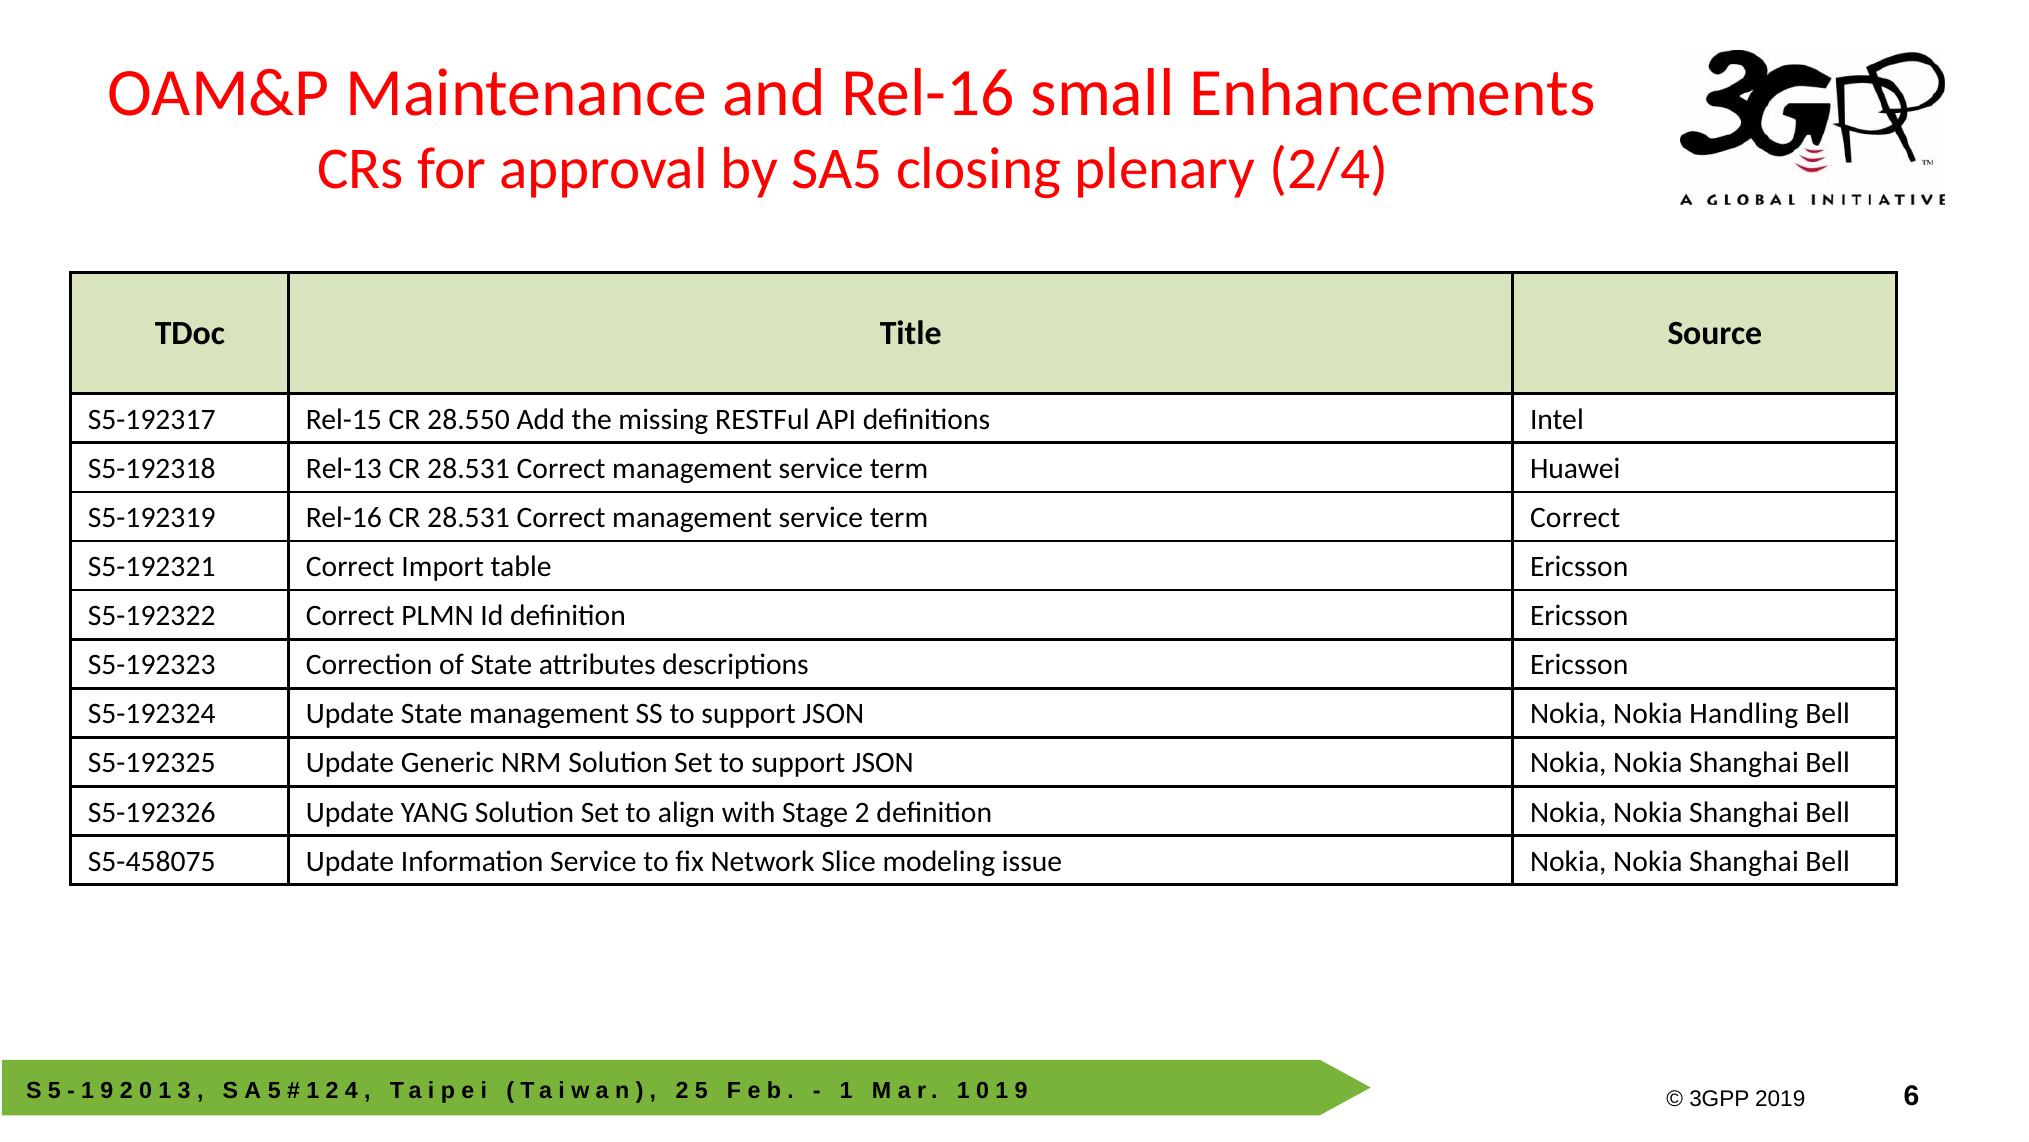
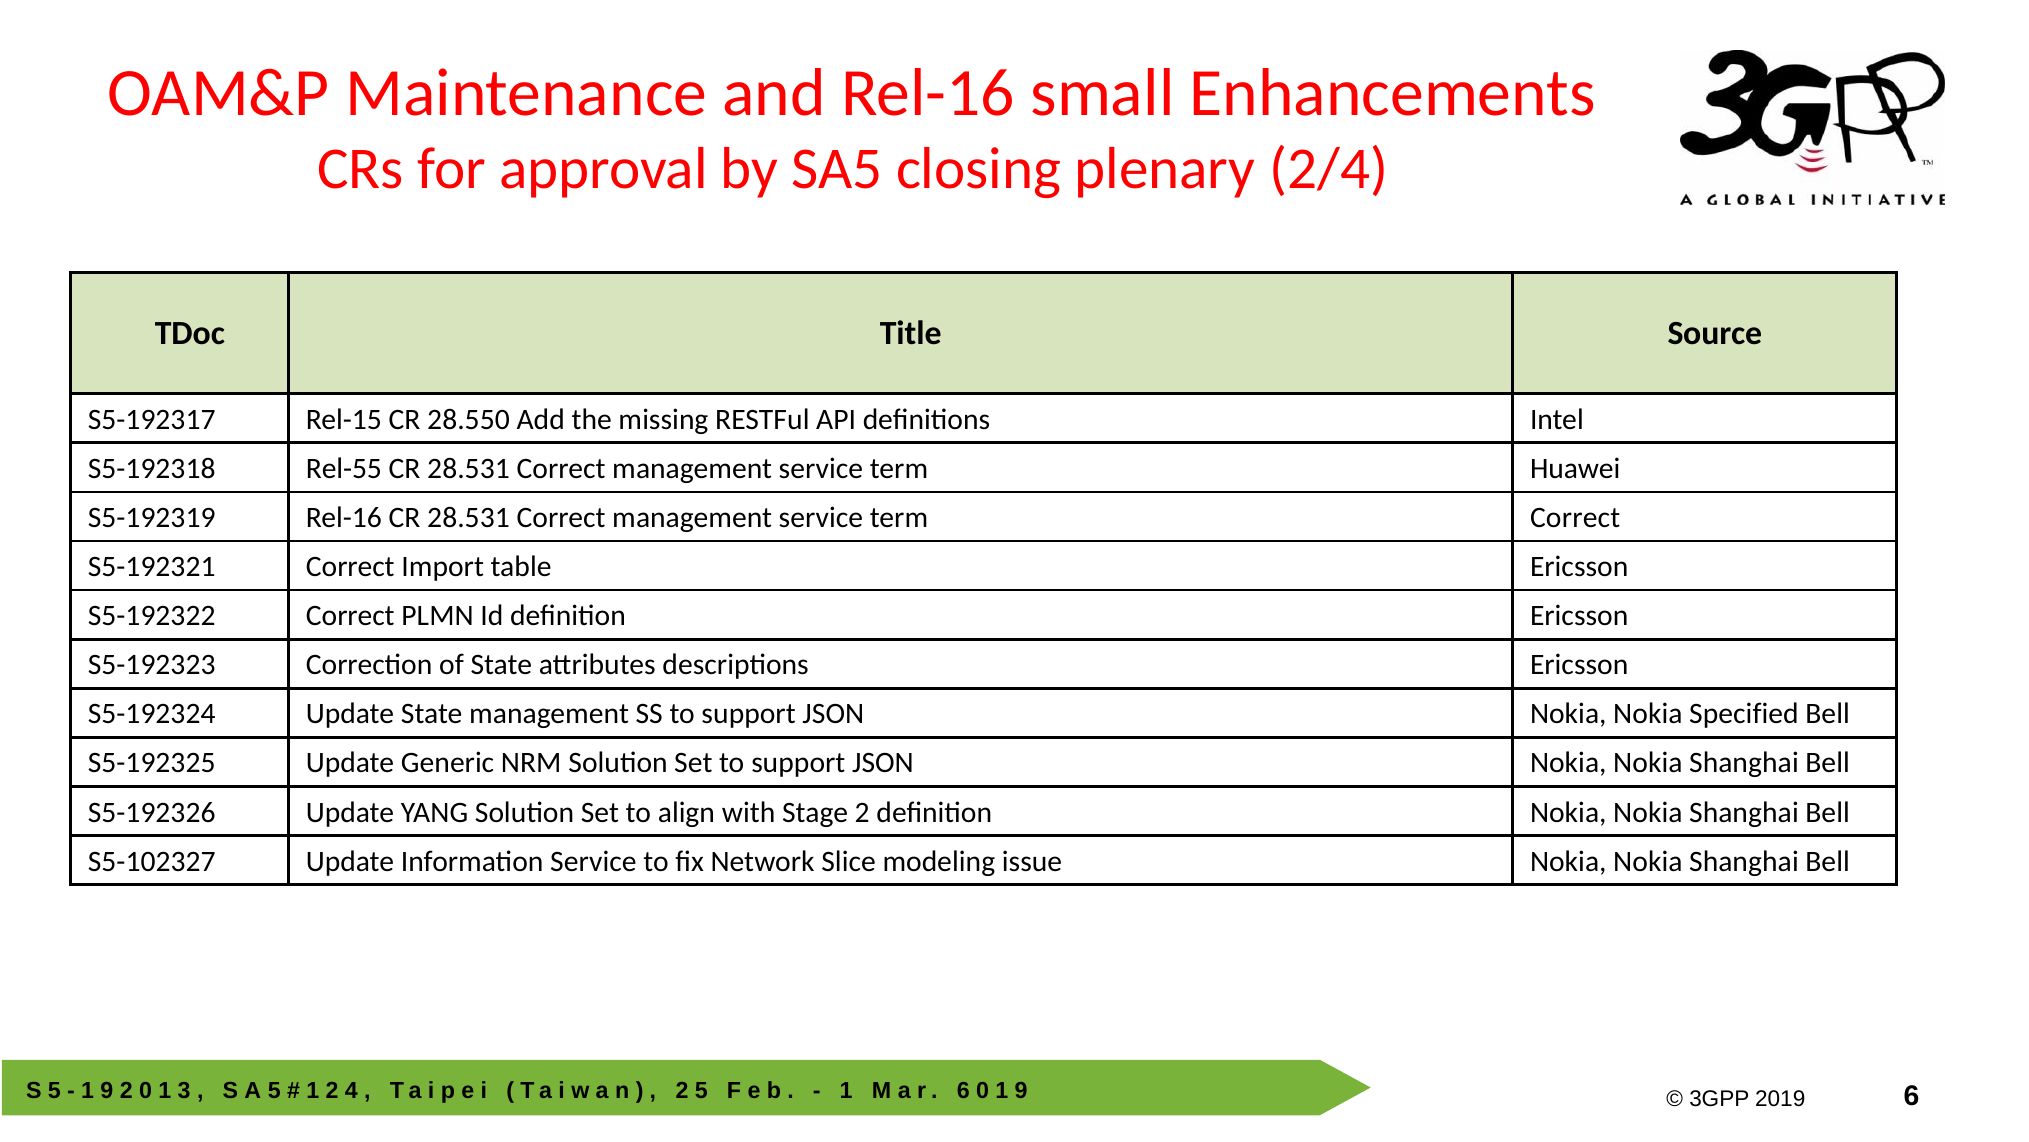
Rel-13: Rel-13 -> Rel-55 (344, 468)
Handling: Handling -> Specified (1744, 714)
S5-458075: S5-458075 -> S5-102327 (152, 861)
1: 1 -> 6 (963, 1090)
